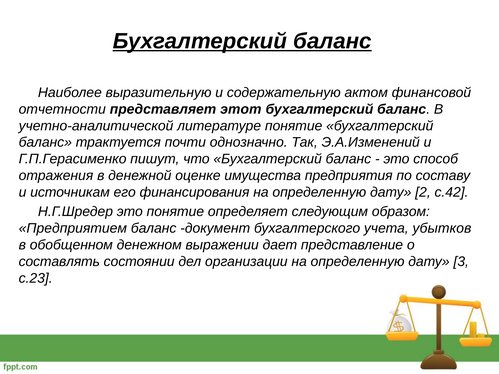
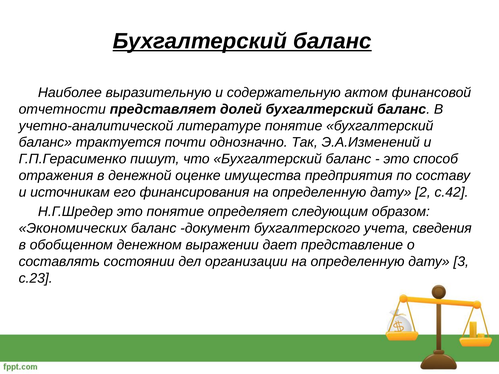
этот: этот -> долей (241, 109)
Предприятием: Предприятием -> Экономических (73, 228)
убытков: убытков -> сведения (442, 228)
